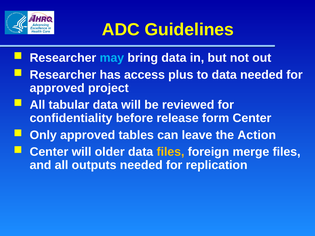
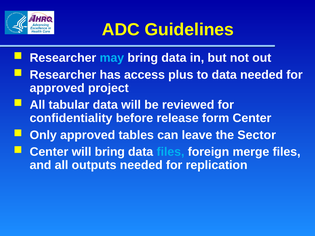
Action: Action -> Sector (257, 135)
will older: older -> bring (110, 152)
files colour: yellow -> light blue (170, 152)
